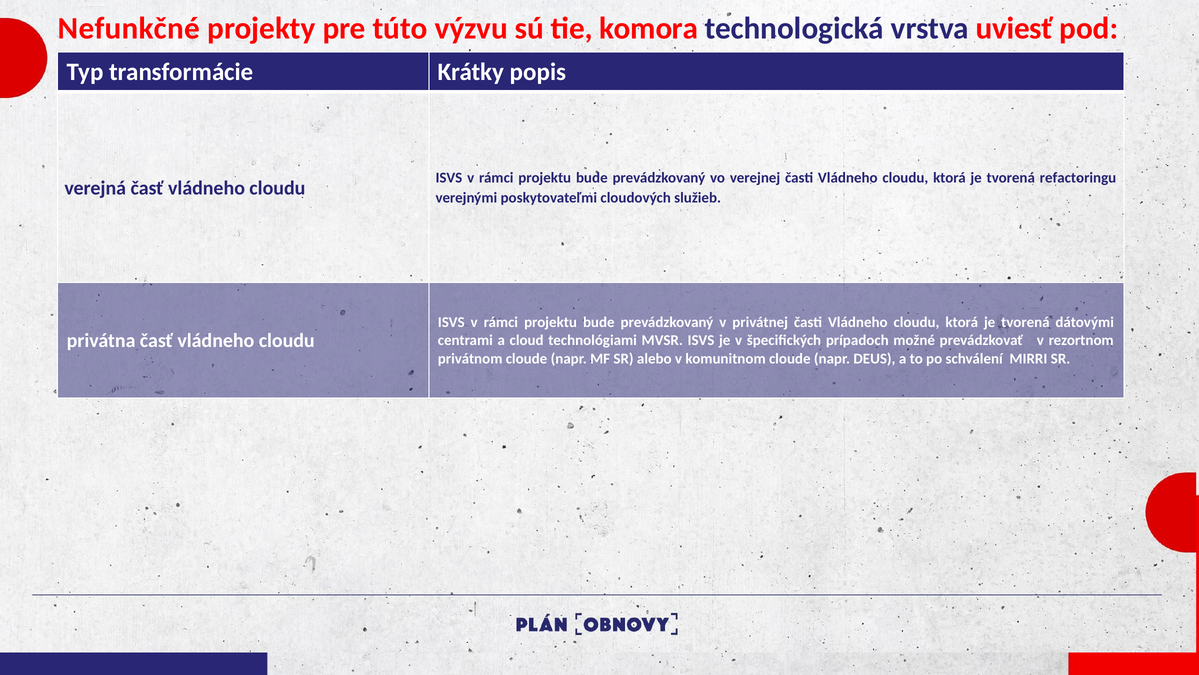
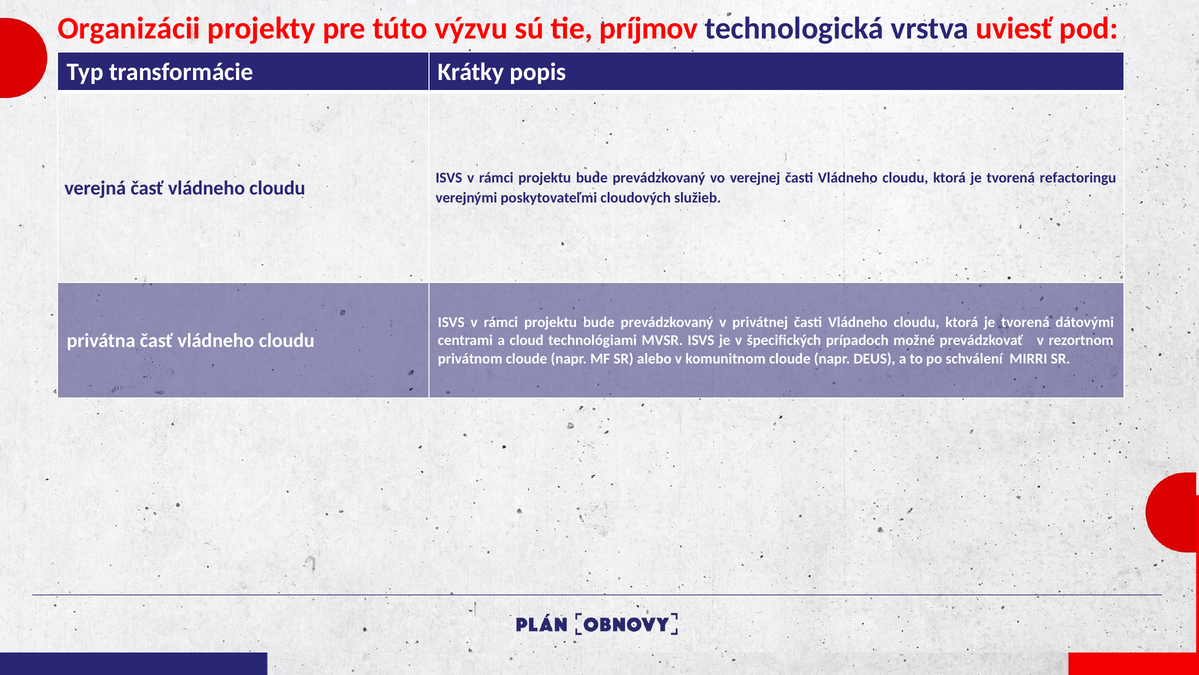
Nefunkčné: Nefunkčné -> Organizácii (129, 28)
komora: komora -> príjmov (649, 28)
